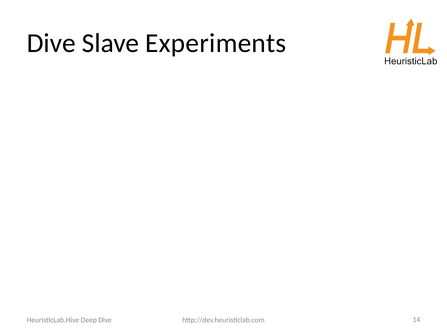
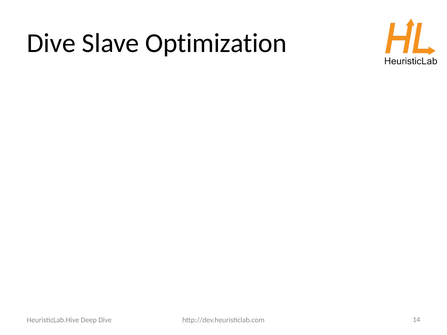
Experiments: Experiments -> Optimization (216, 43)
